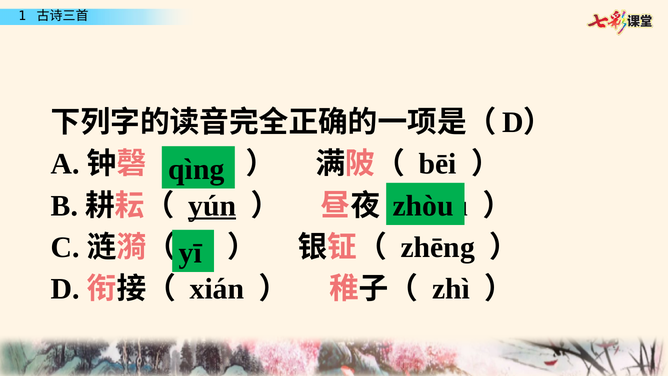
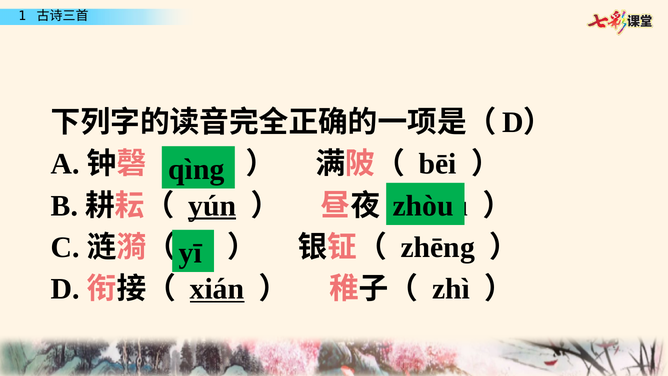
xián underline: none -> present (217, 289)
